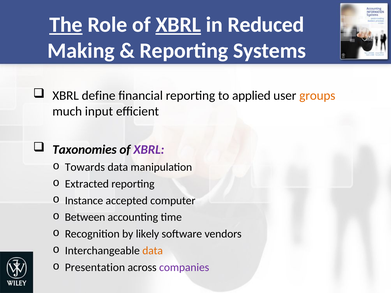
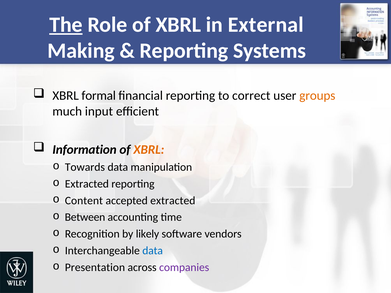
XBRL underline: present -> none (178, 25)
Reduced: Reduced -> External (266, 25)
define: define -> formal (99, 96)
applied: applied -> correct (251, 96)
Taxonomies: Taxonomies -> Information (85, 150)
XBRL colour: purple -> orange (149, 150)
Instance: Instance -> Content (84, 201)
accepted computer: computer -> extracted (173, 201)
data colour: orange -> blue (153, 251)
